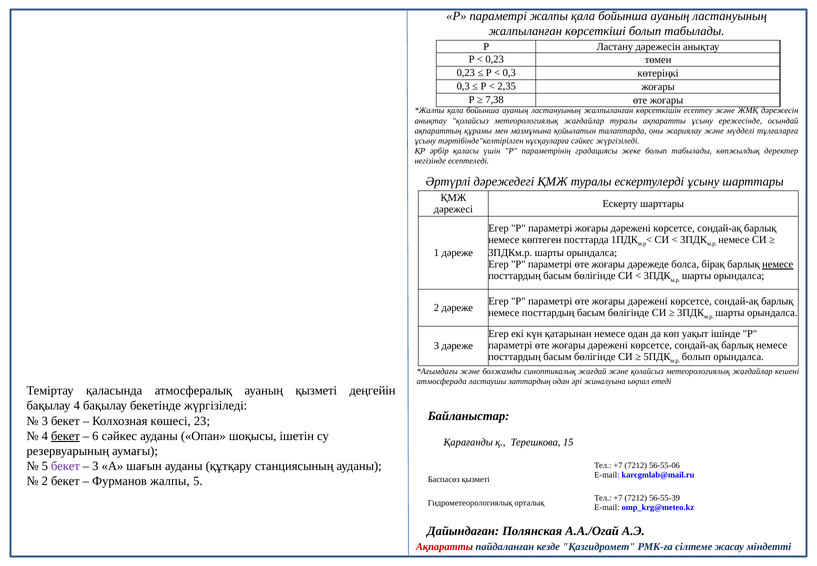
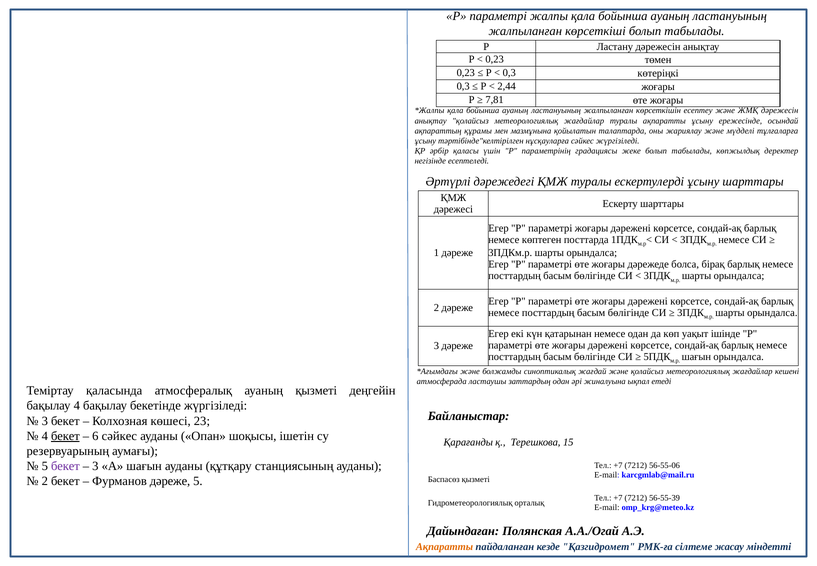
2,35: 2,35 -> 2,44 (507, 86)
7,38: 7,38 -> 7,81 (495, 100)
немесе underline: present -> none (778, 264)
болып: болып -> шағын (696, 356)
Фурманов жалпы: жалпы -> дәреже (170, 481)
Ақпаратты colour: red -> orange (445, 546)
